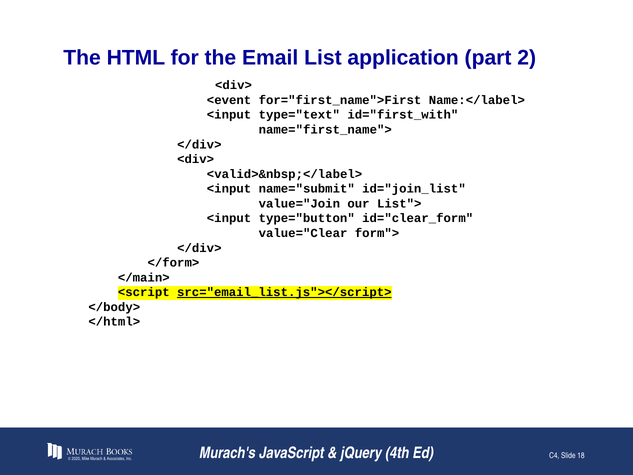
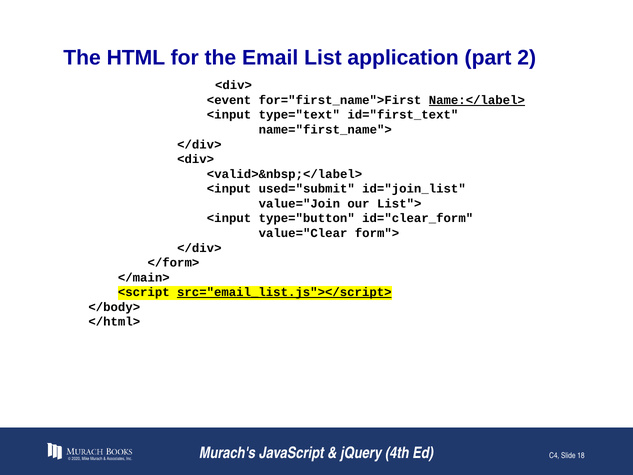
Name:</label> underline: none -> present (477, 100)
id="first_with: id="first_with -> id="first_text (403, 115)
name="submit: name="submit -> used="submit (307, 189)
